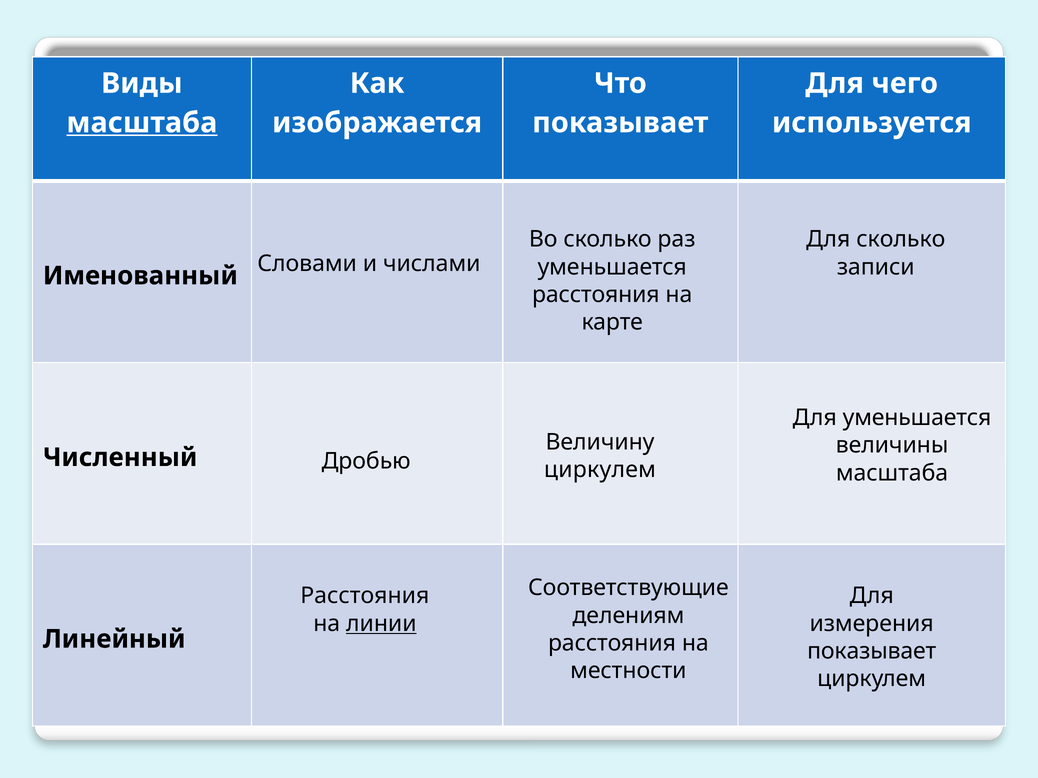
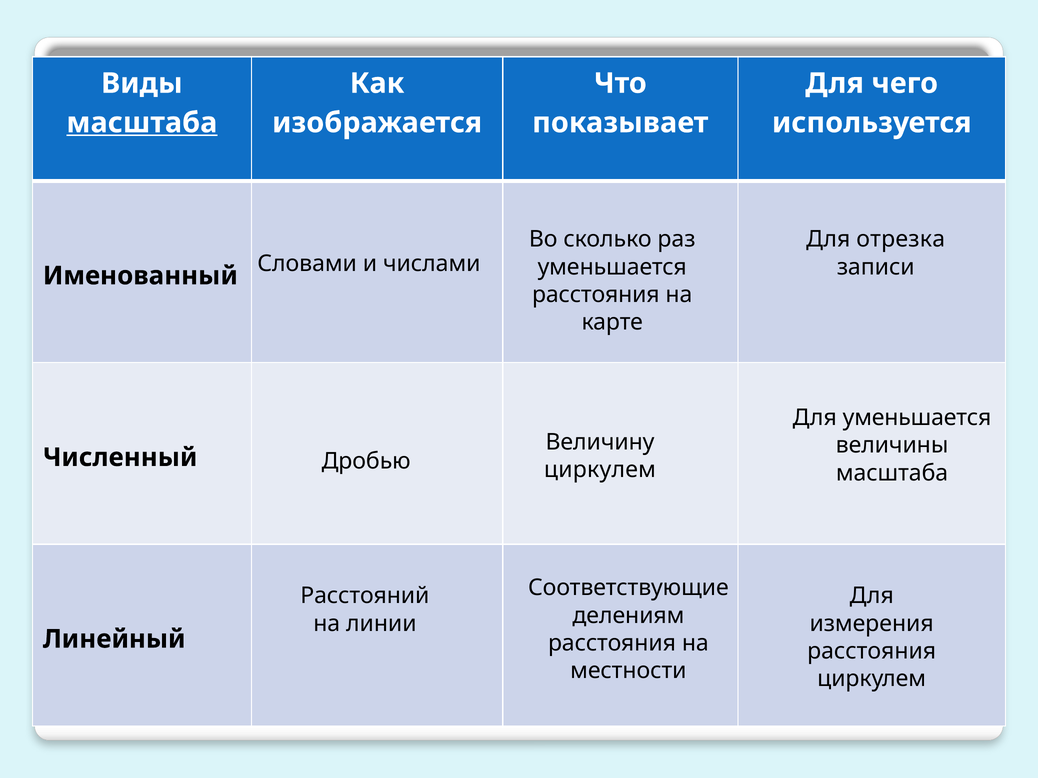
Для сколько: сколько -> отрезка (901, 239)
Расстояния: Расстояния -> Расстояний (365, 596)
линии underline: present -> none (381, 624)
показывает: показывает -> расстояния (872, 652)
